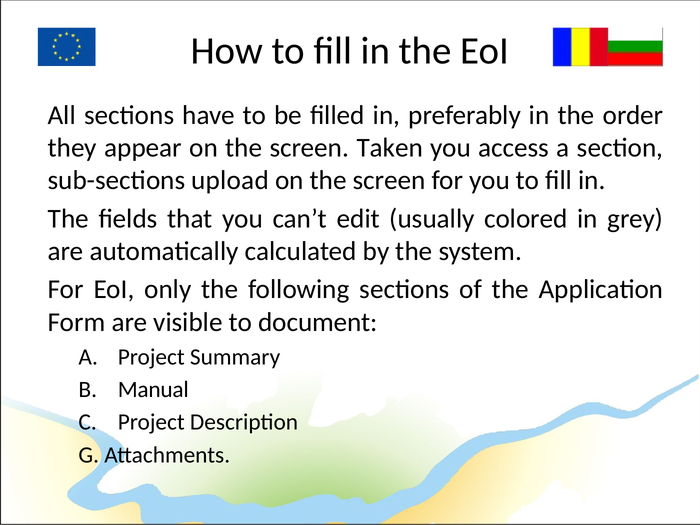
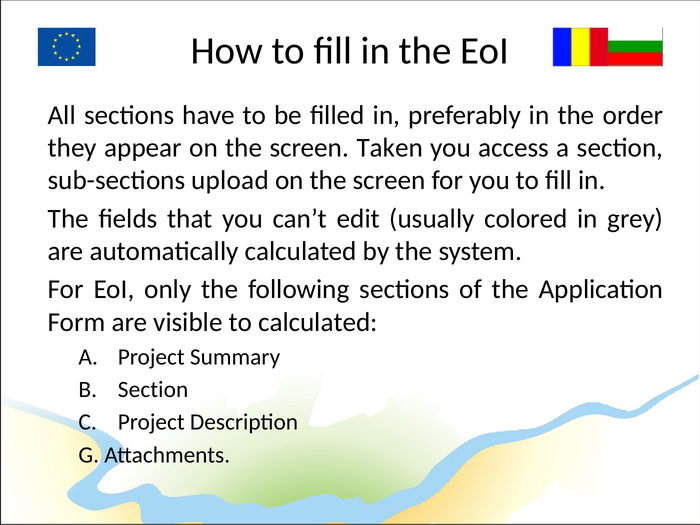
to document: document -> calculated (318, 322)
Manual: Manual -> Section (153, 390)
